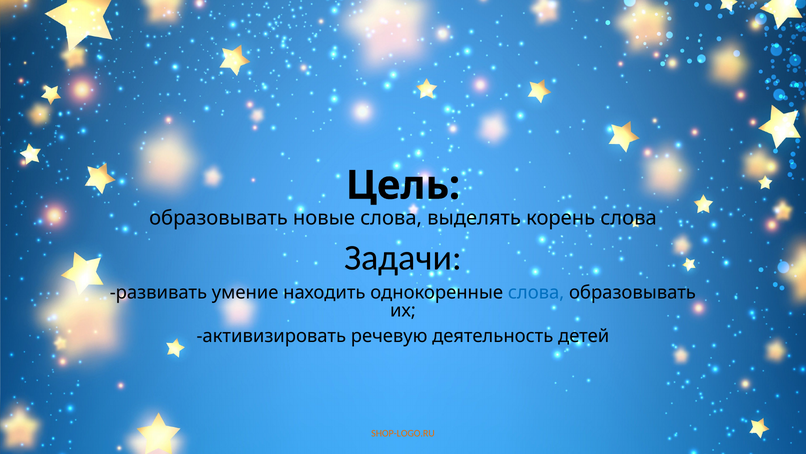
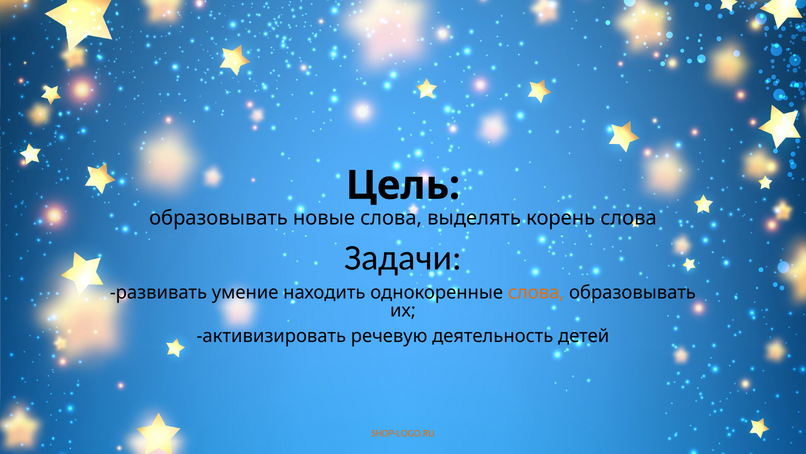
слова colour: blue -> orange (536, 292)
